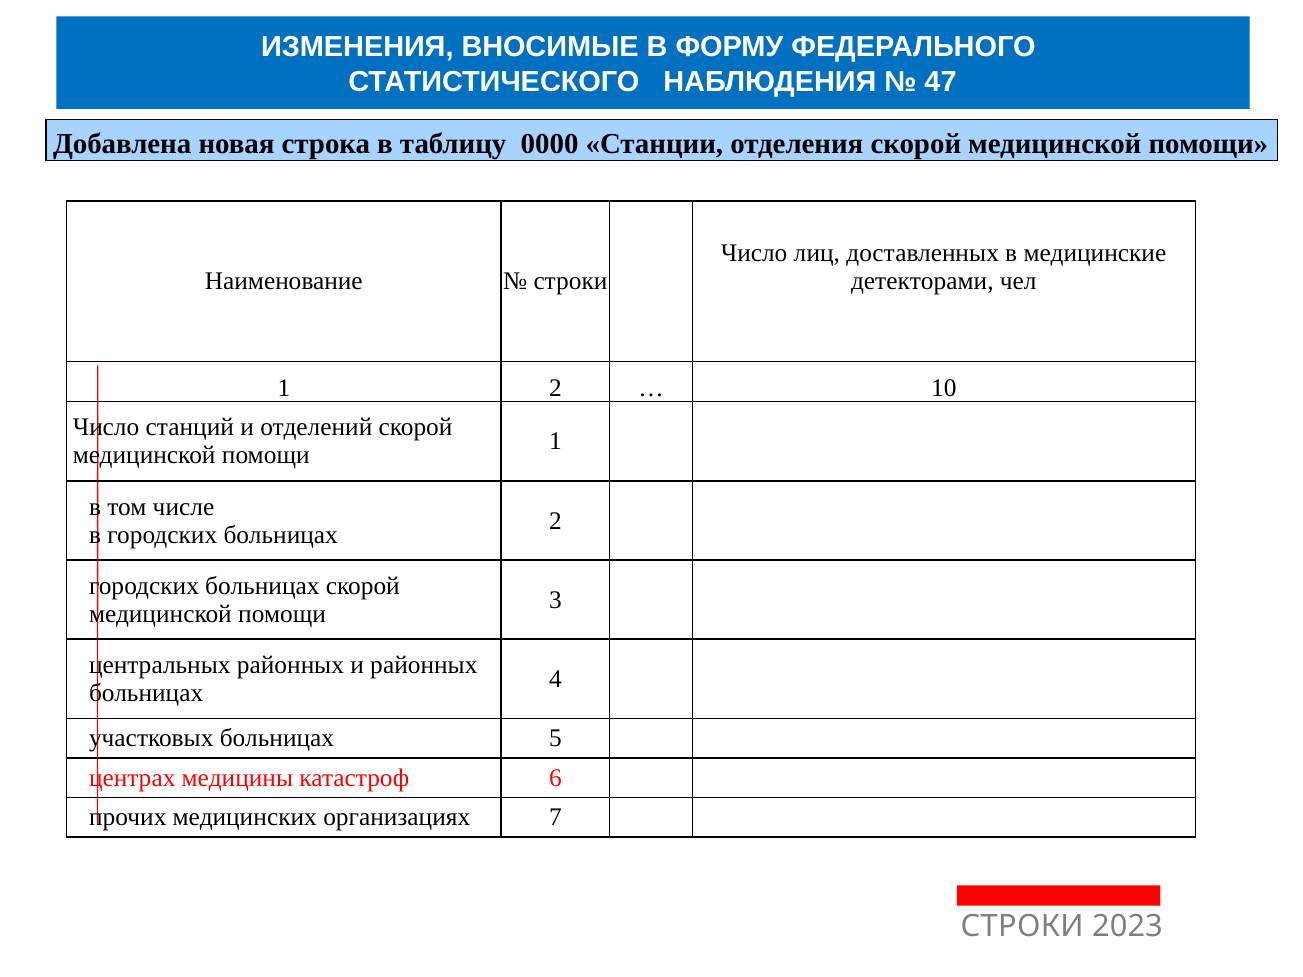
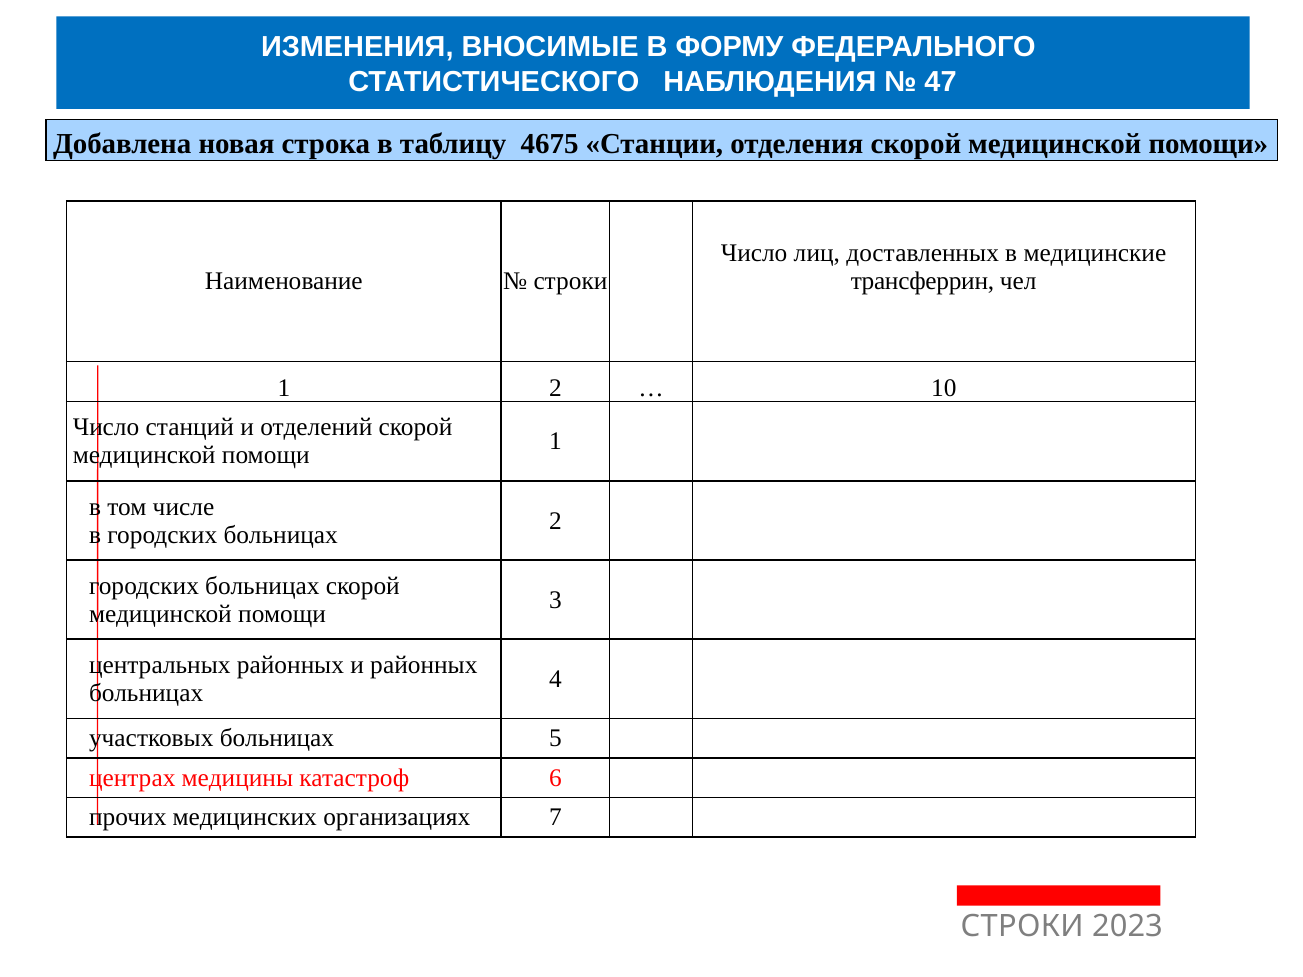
0000: 0000 -> 4675 (550, 144)
детекторами: детекторами -> трансферрин (922, 282)
